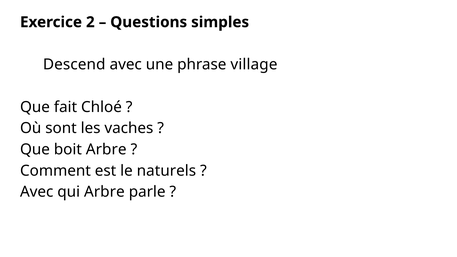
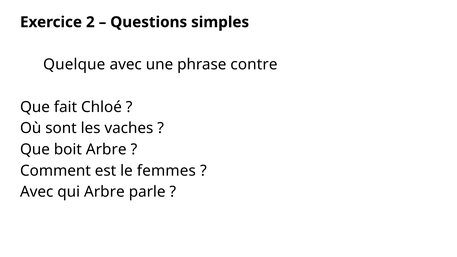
Descend: Descend -> Quelque (74, 65)
village: village -> contre (254, 65)
naturels: naturels -> femmes (166, 171)
